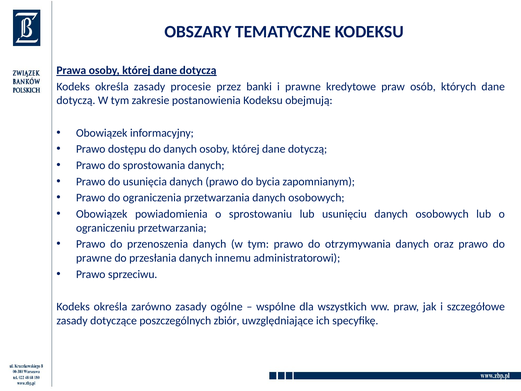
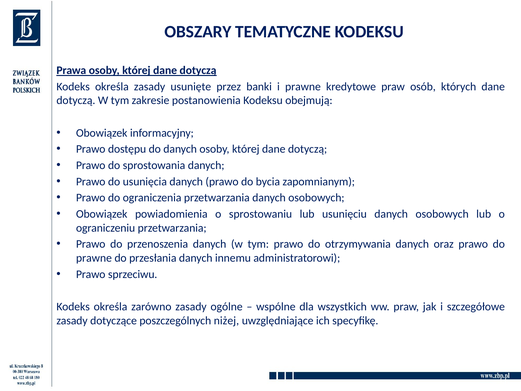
procesie: procesie -> usunięte (191, 87)
zbiór: zbiór -> niżej (226, 320)
